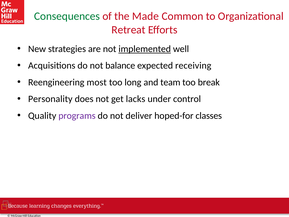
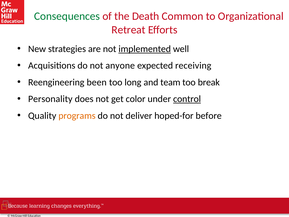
Made: Made -> Death (146, 16)
balance: balance -> anyone (120, 66)
most: most -> been (97, 82)
lacks: lacks -> color (136, 99)
control underline: none -> present (187, 99)
programs colour: purple -> orange (77, 116)
classes: classes -> before (209, 116)
